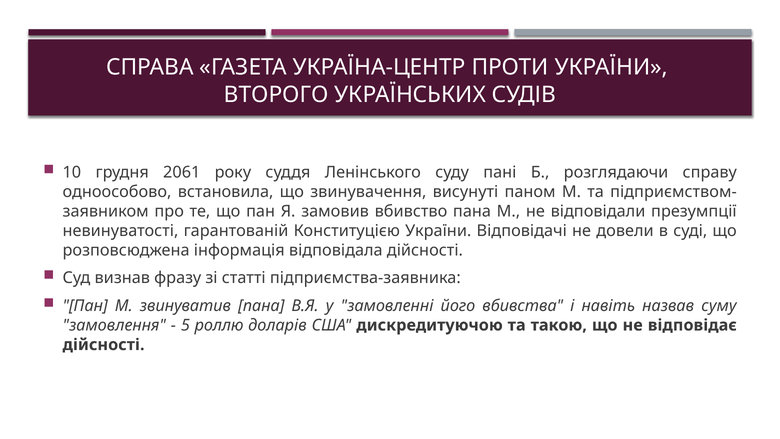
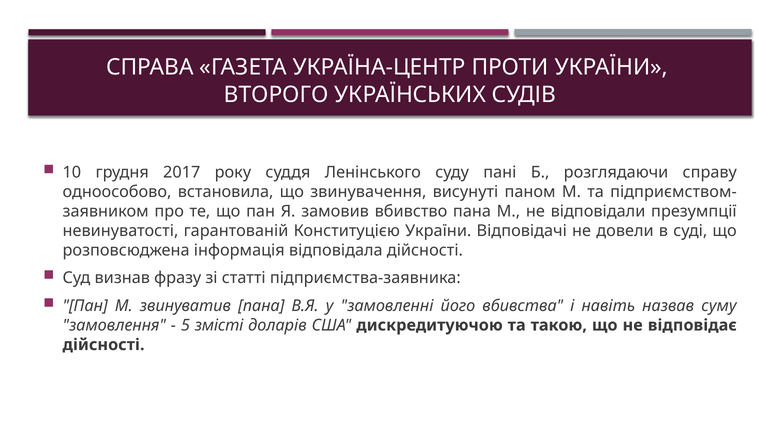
2061: 2061 -> 2017 (182, 172)
роллю: роллю -> змісті (219, 325)
